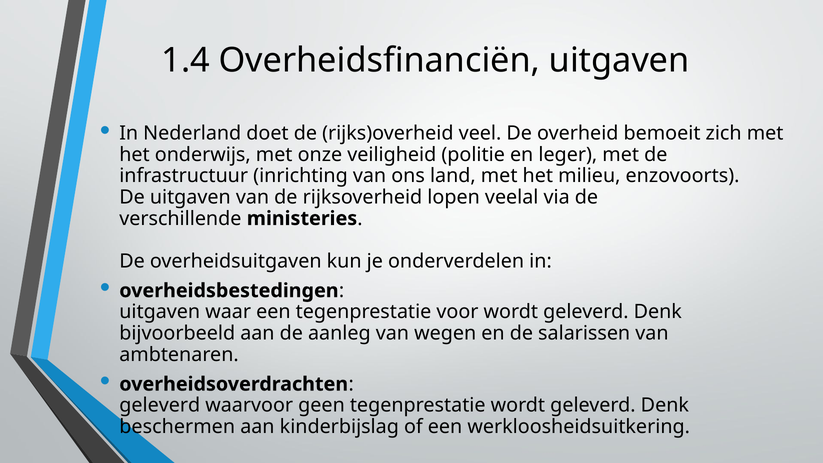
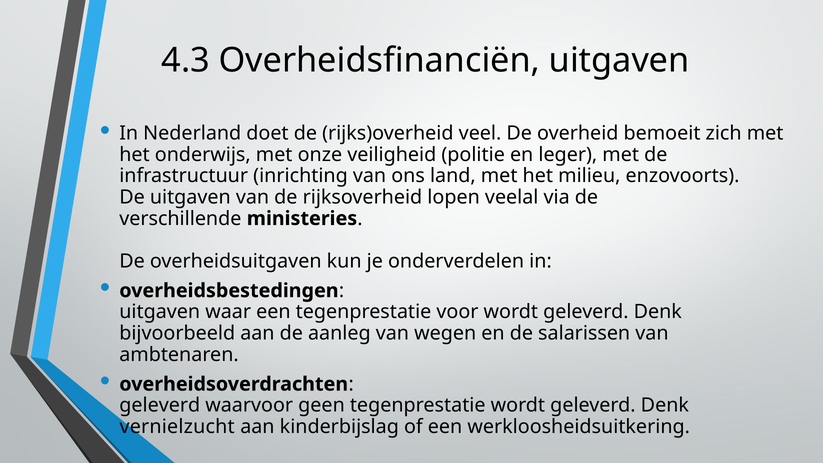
1.4: 1.4 -> 4.3 (186, 61)
beschermen: beschermen -> vernielzucht (177, 427)
